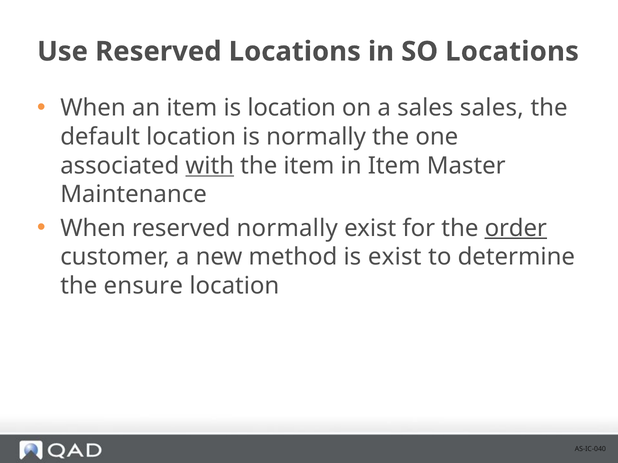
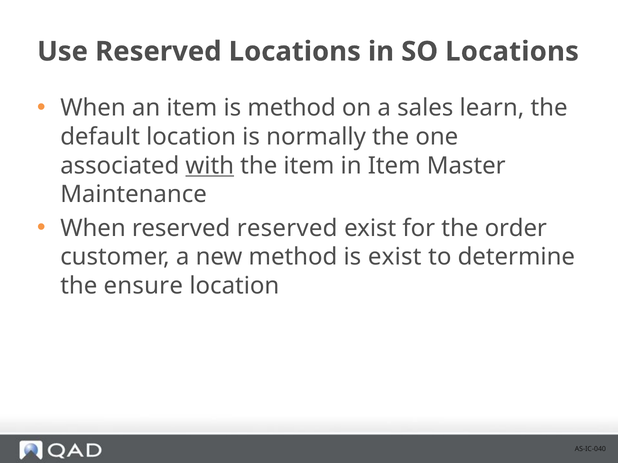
is location: location -> method (292, 108)
sales sales: sales -> learn (492, 108)
reserved normally: normally -> reserved (287, 228)
order underline: present -> none (516, 228)
